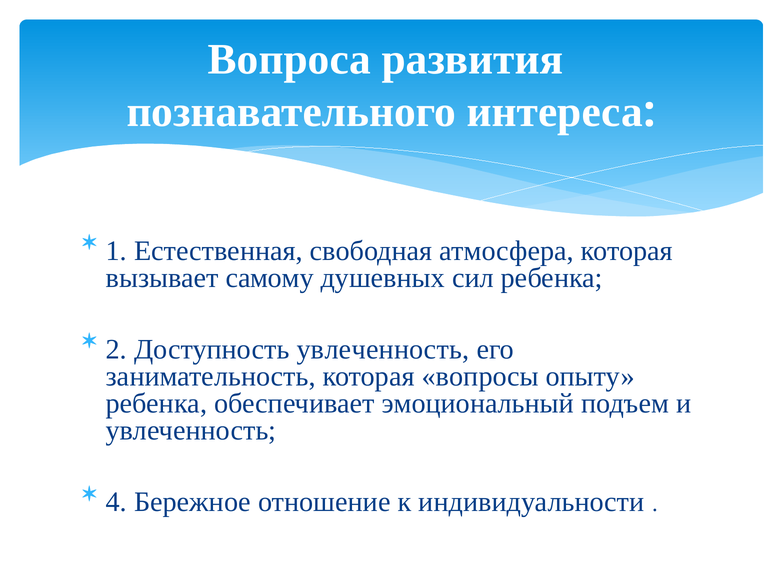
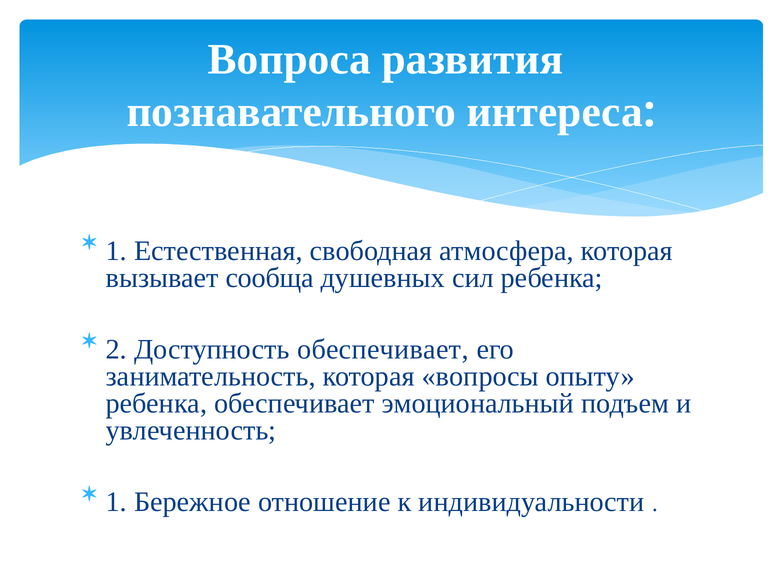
самому: самому -> сообща (270, 278)
Доступность увлеченность: увлеченность -> обеспечивает (383, 349)
4: 4 -> 1 (116, 502)
